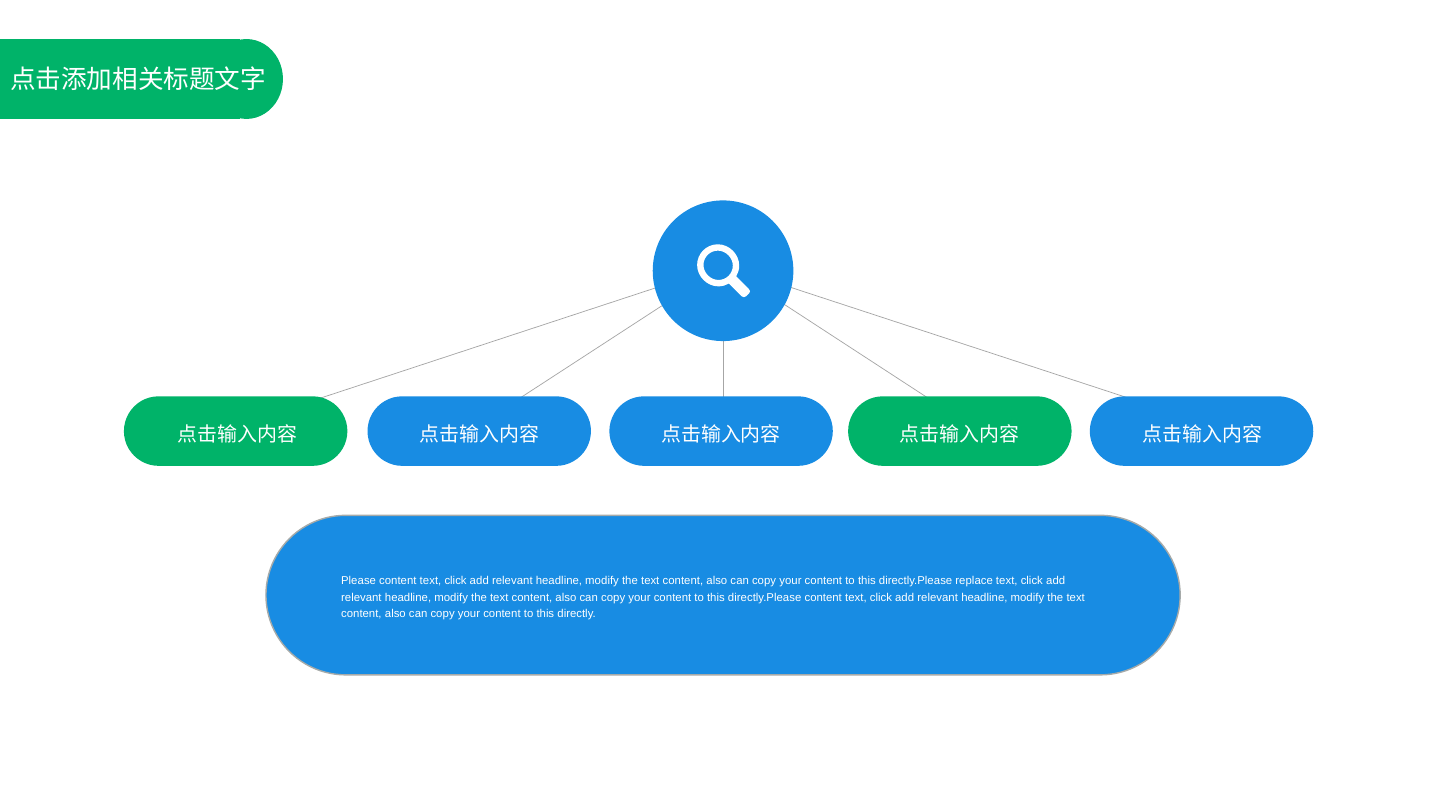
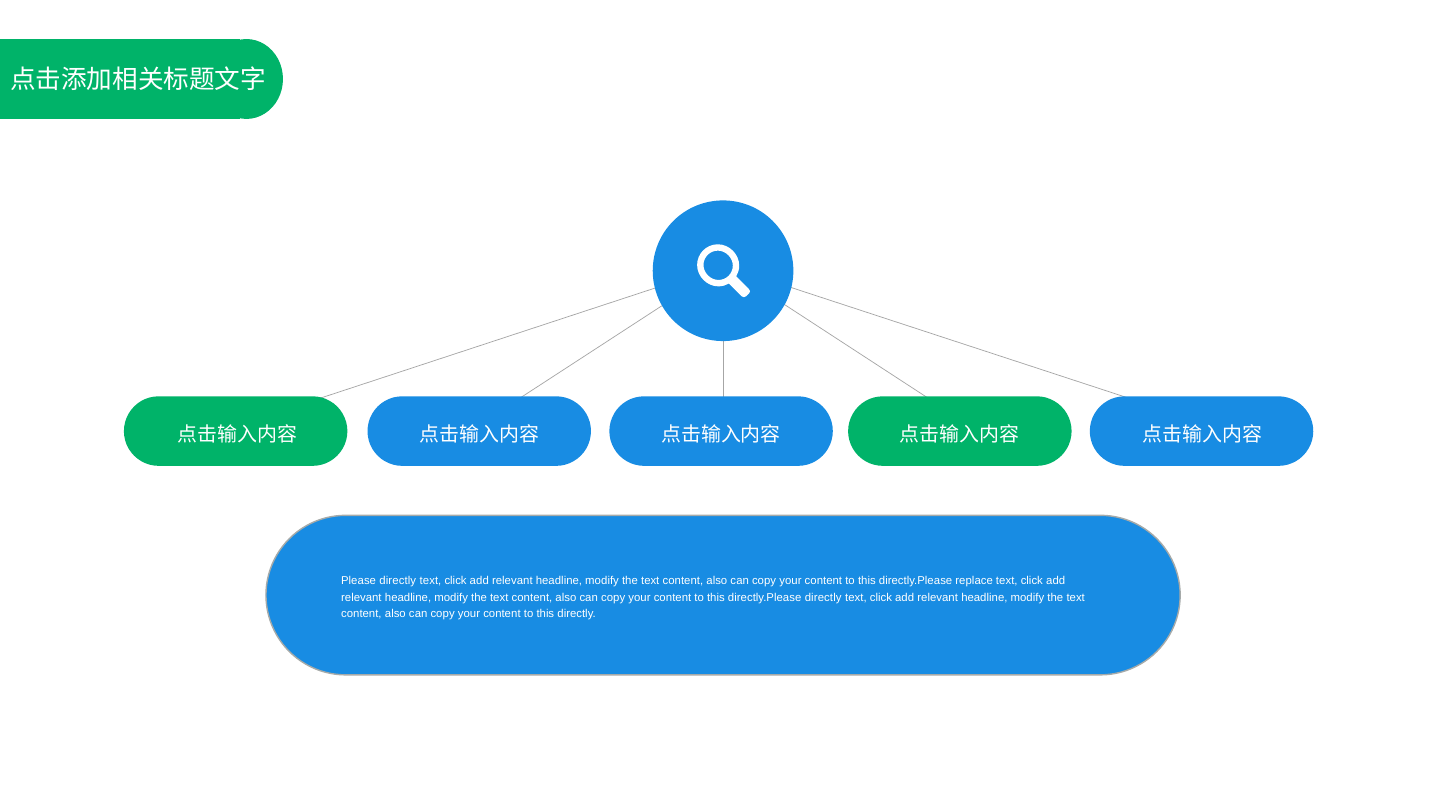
Please content: content -> directly (398, 581)
directly.Please content: content -> directly (823, 597)
